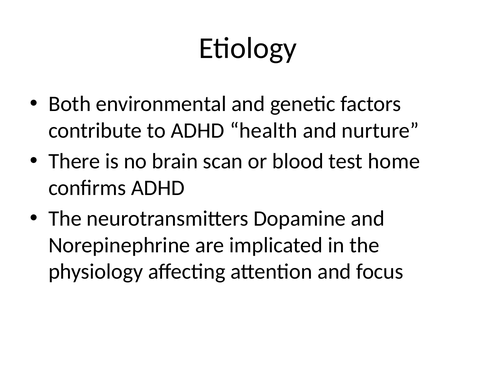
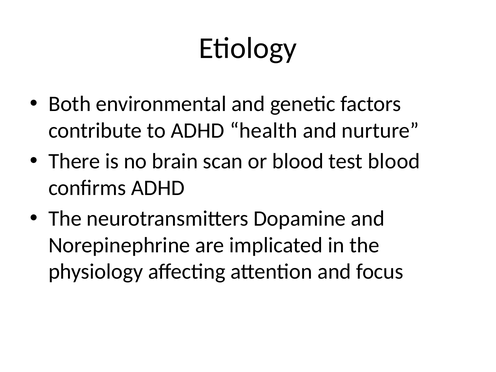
test home: home -> blood (394, 161)
